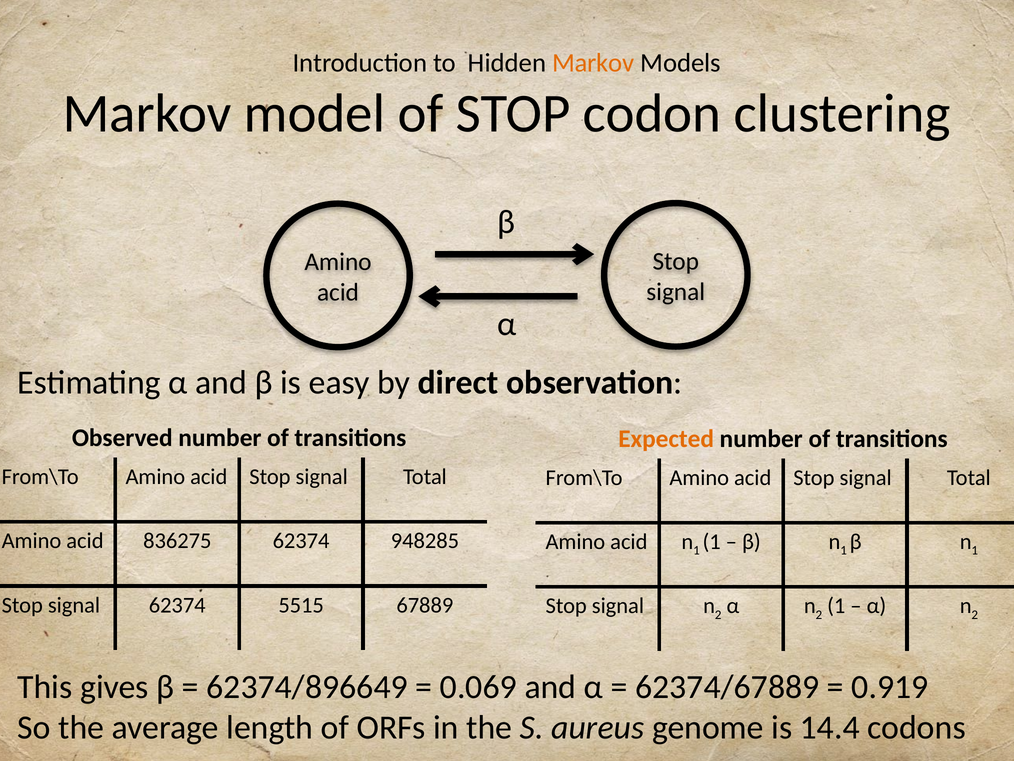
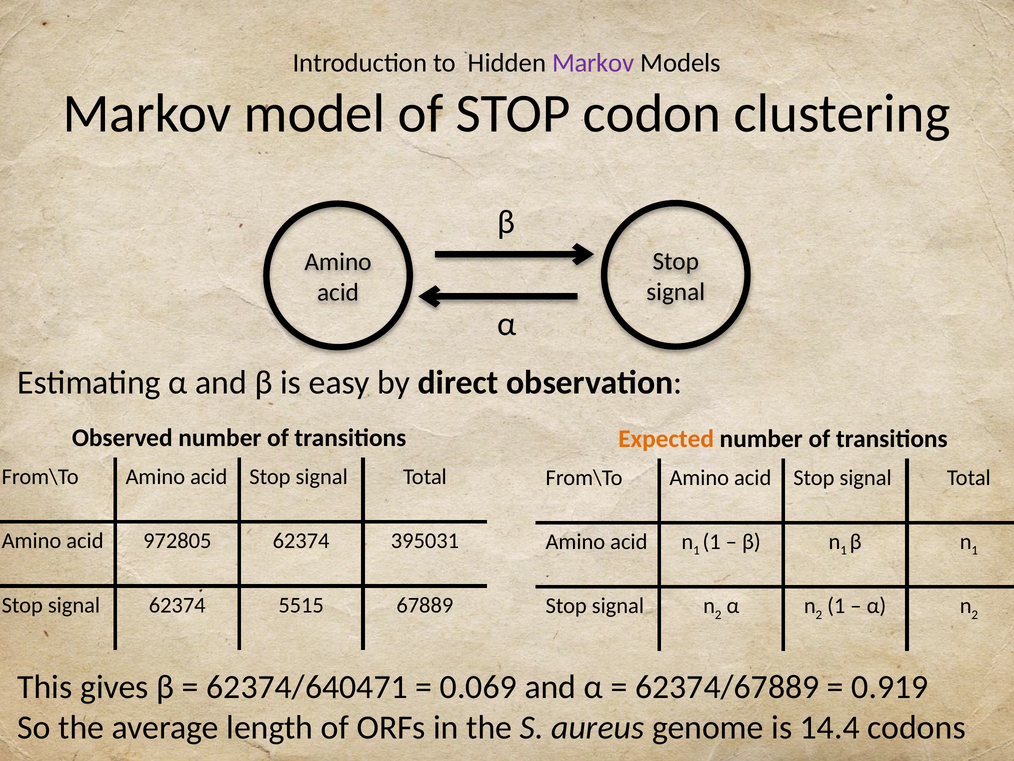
Markov colour: orange -> purple (593, 63)
836275: 836275 -> 972805 (177, 541)
948285: 948285 -> 395031 (425, 541)
62374/896649: 62374/896649 -> 62374/640471 (307, 687)
